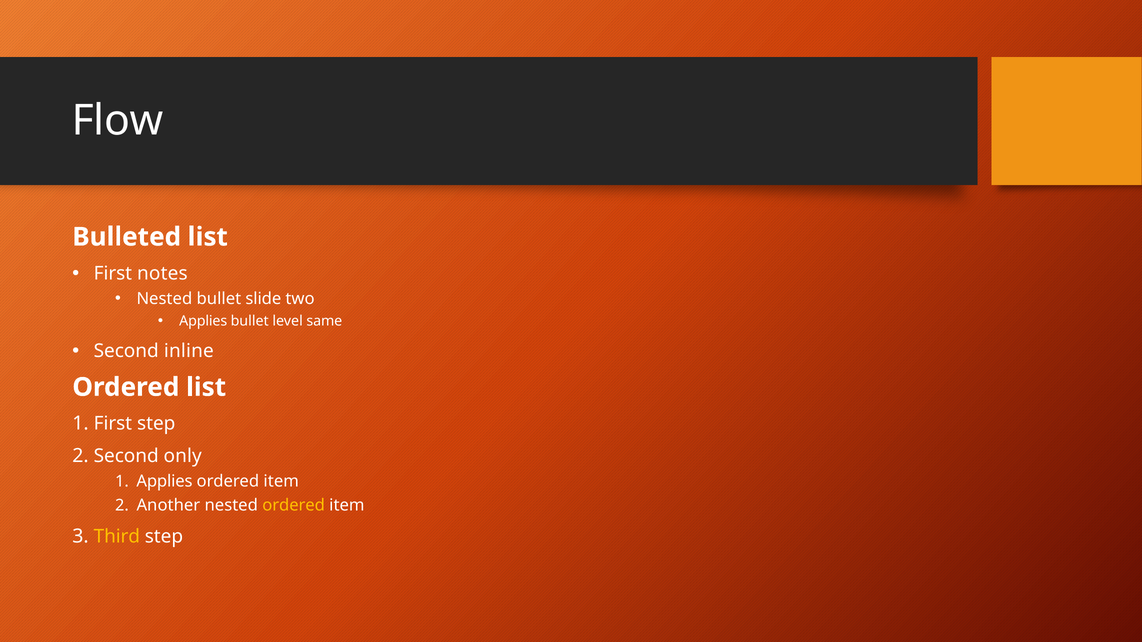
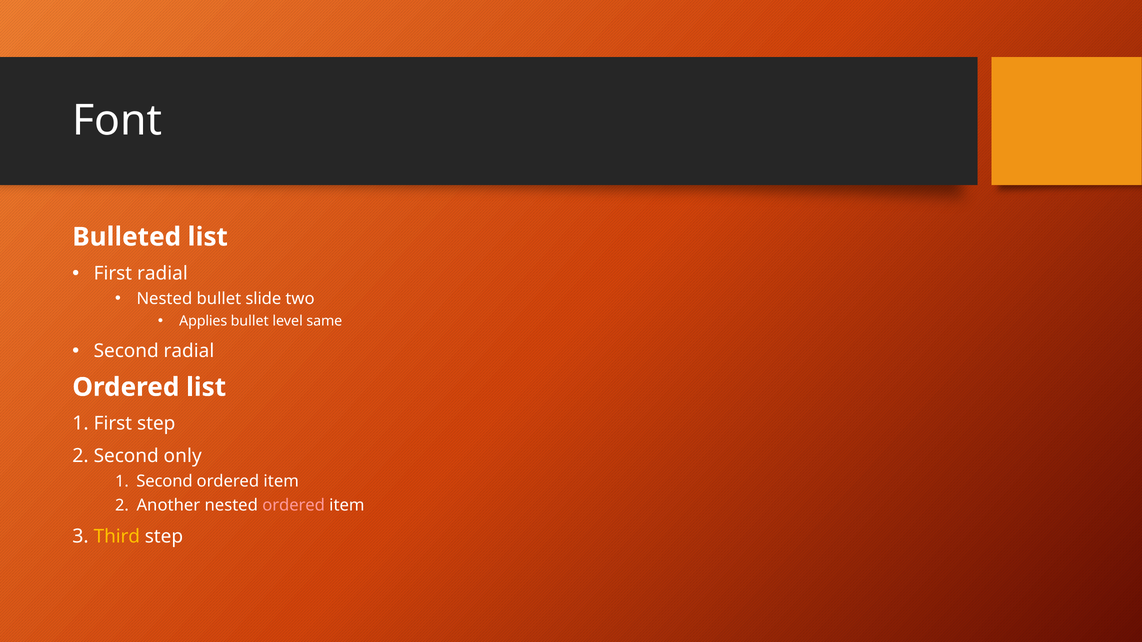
Flow: Flow -> Font (117, 121)
First notes: notes -> radial (162, 273)
Second inline: inline -> radial (189, 351)
Applies: Applies -> Second (164, 481)
ordered colour: yellow -> pink (294, 505)
